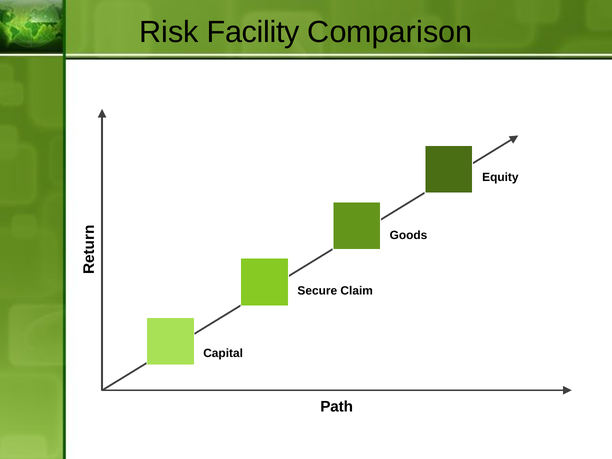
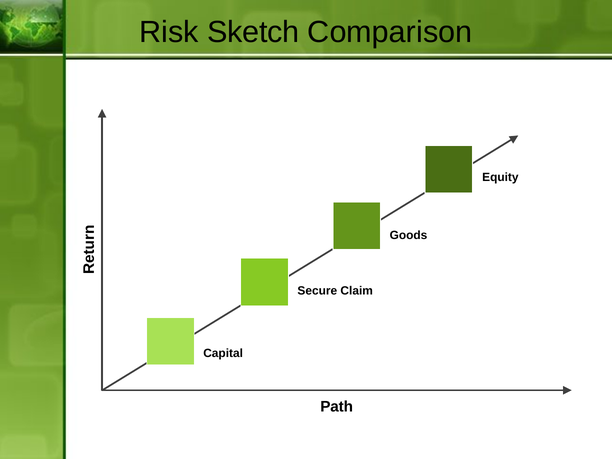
Facility: Facility -> Sketch (253, 32)
